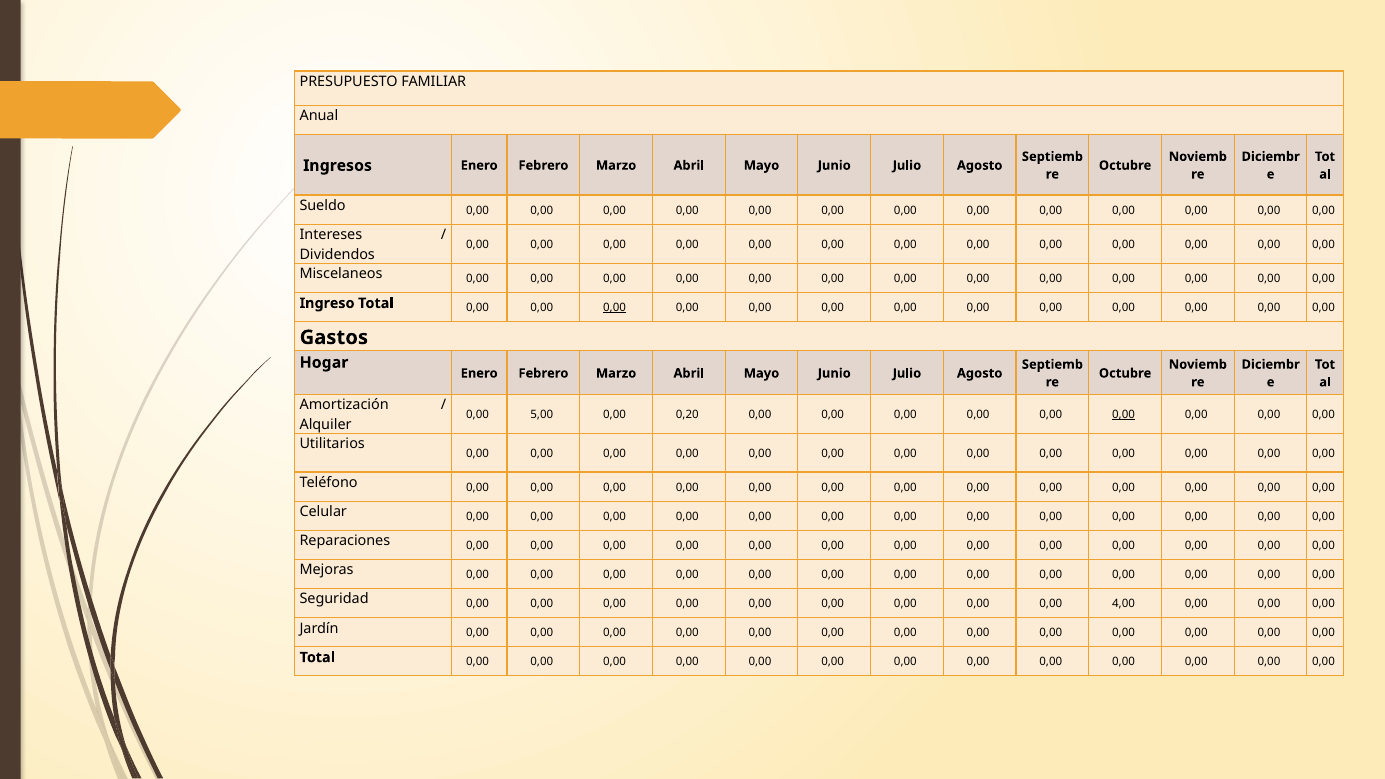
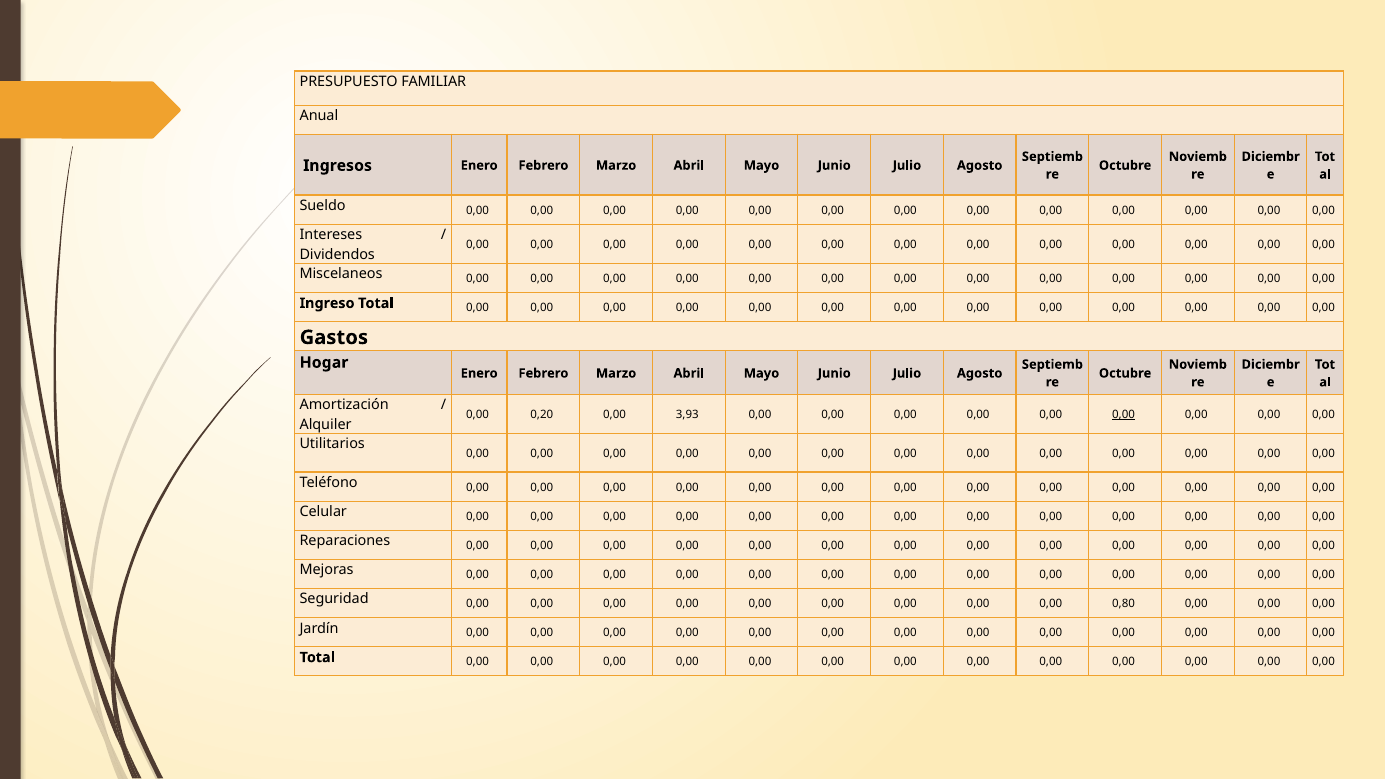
0,00 underline: present -> none (615, 308)
5,00: 5,00 -> 0,20 (542, 415)
0,20: 0,20 -> 3,93 (687, 415)
4,00: 4,00 -> 0,80 (1124, 604)
